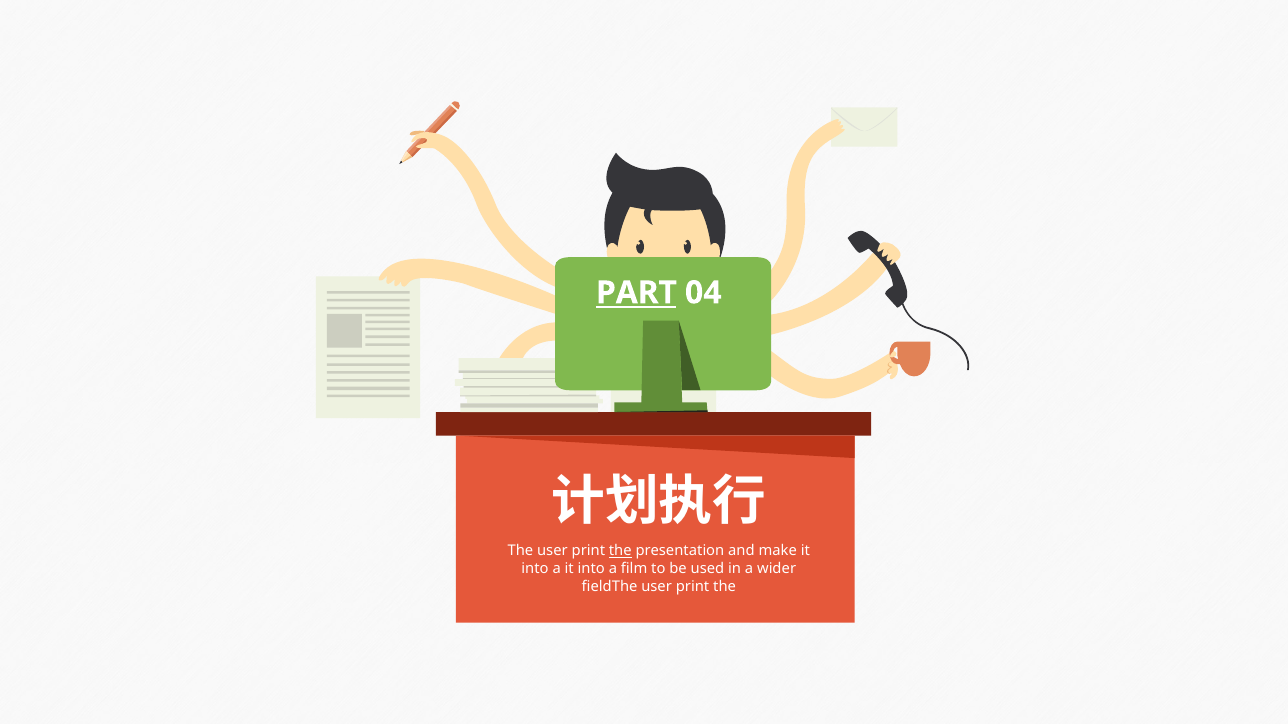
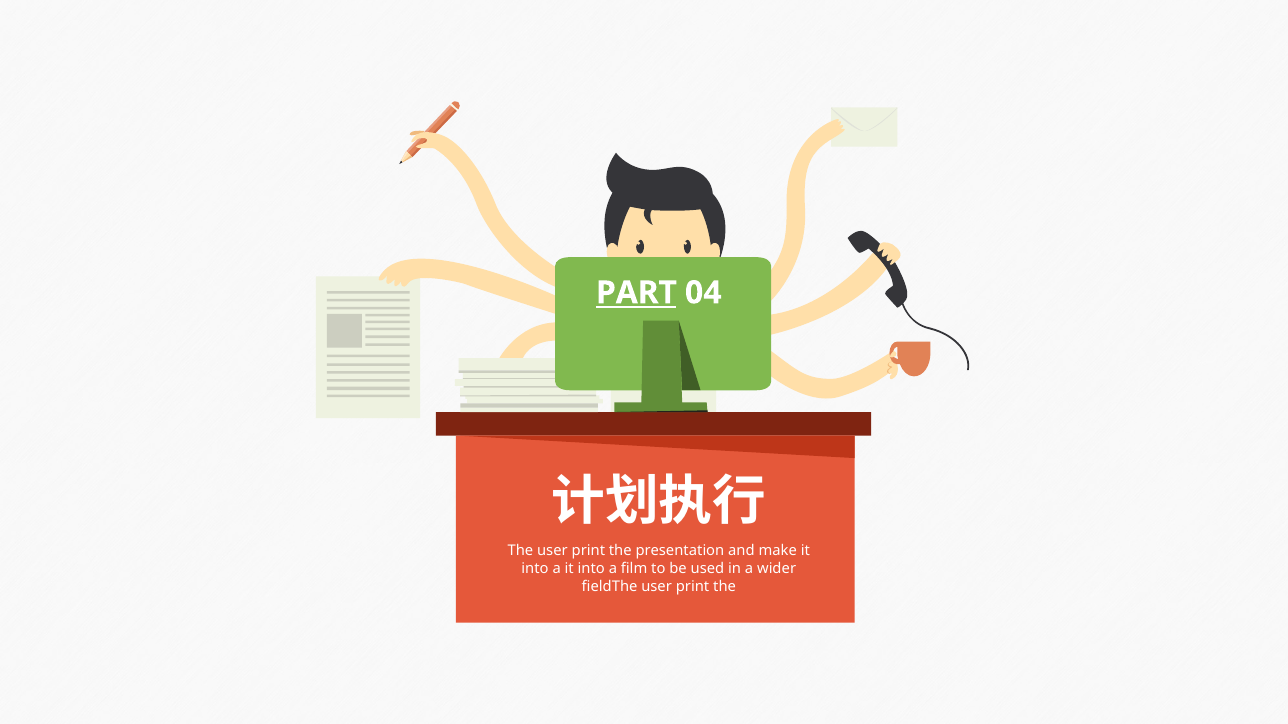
the underline: present -> none (620, 551)
